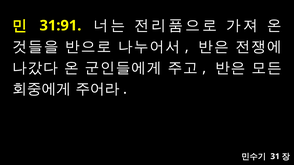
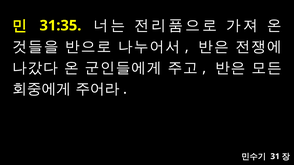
31:91: 31:91 -> 31:35 (60, 26)
